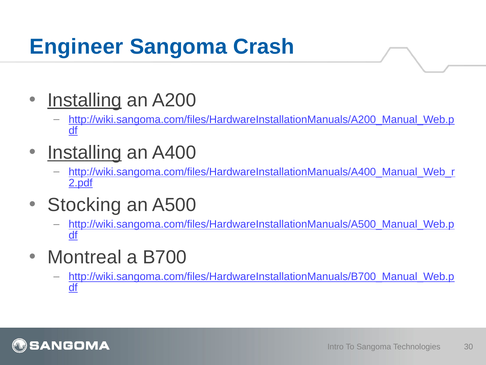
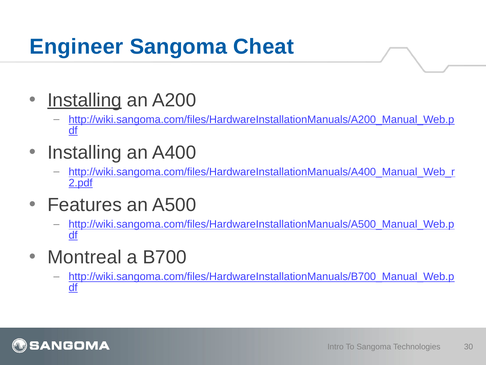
Crash: Crash -> Cheat (264, 46)
Installing underline: present -> none (85, 152)
Stocking: Stocking -> Features (85, 205)
